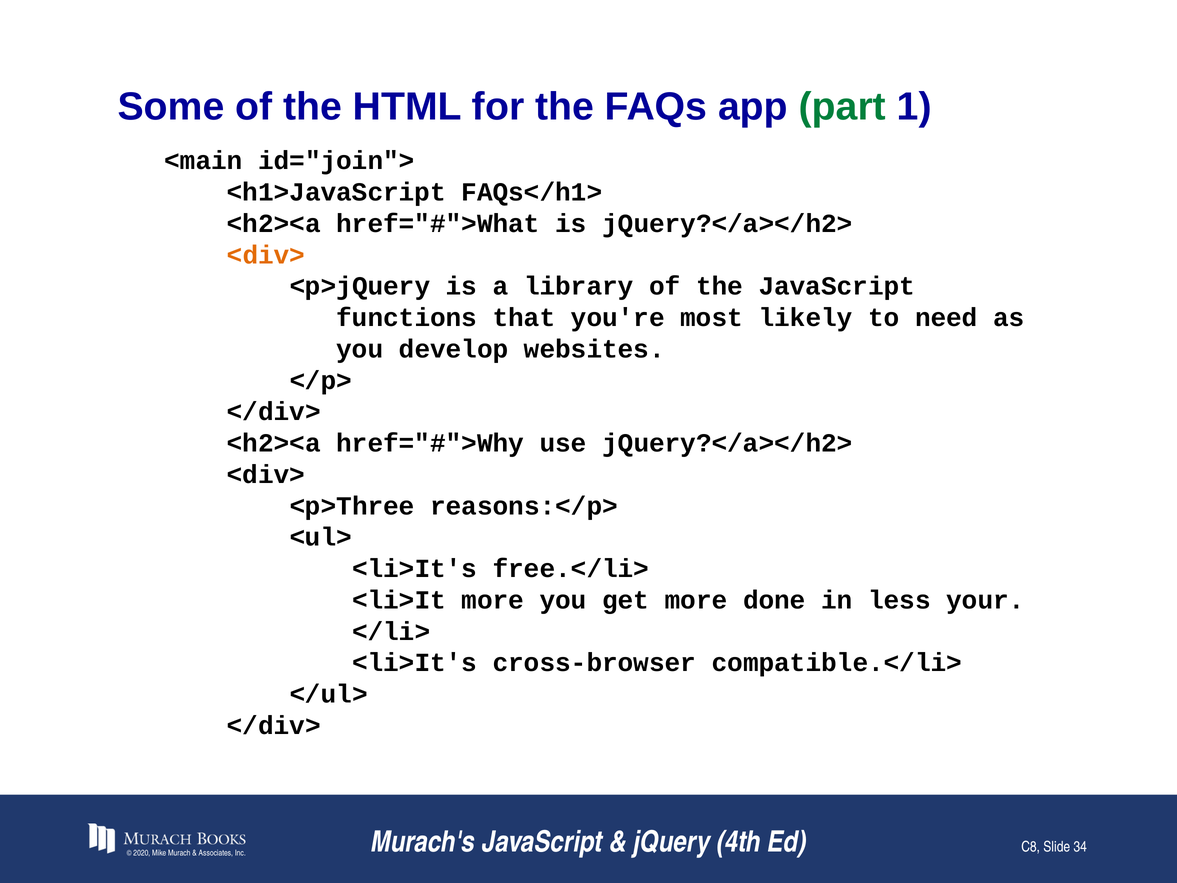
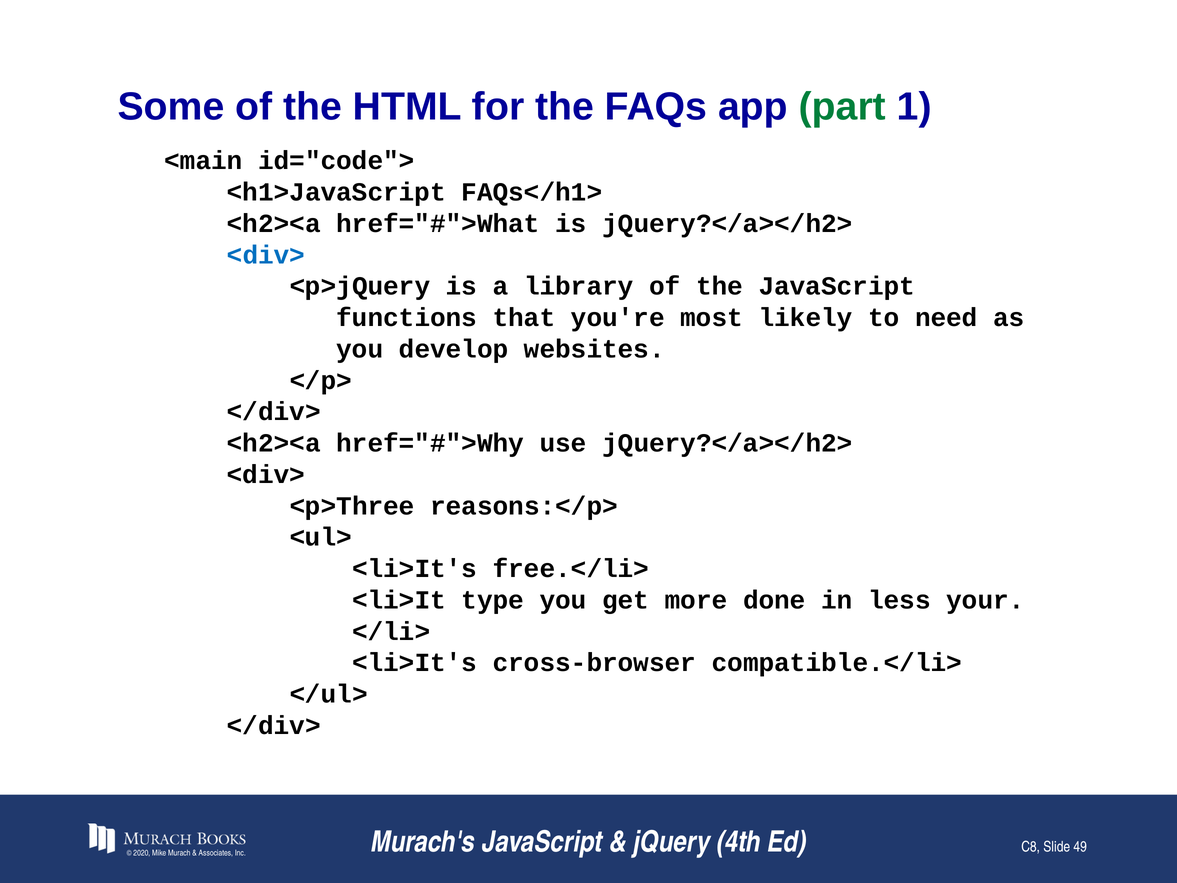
id="join">: id="join"> -> id="code"> (336, 161)
<div> colour: orange -> blue (266, 255)
<li>It more: more -> type (493, 600)
34: 34 -> 49 (1080, 847)
